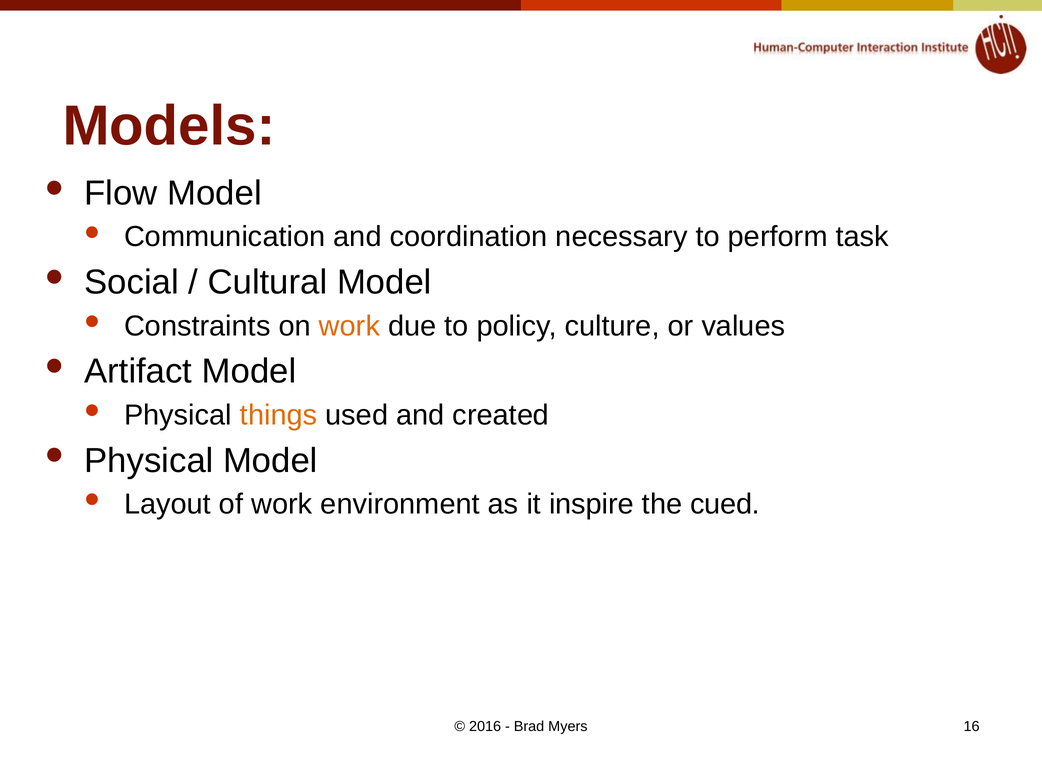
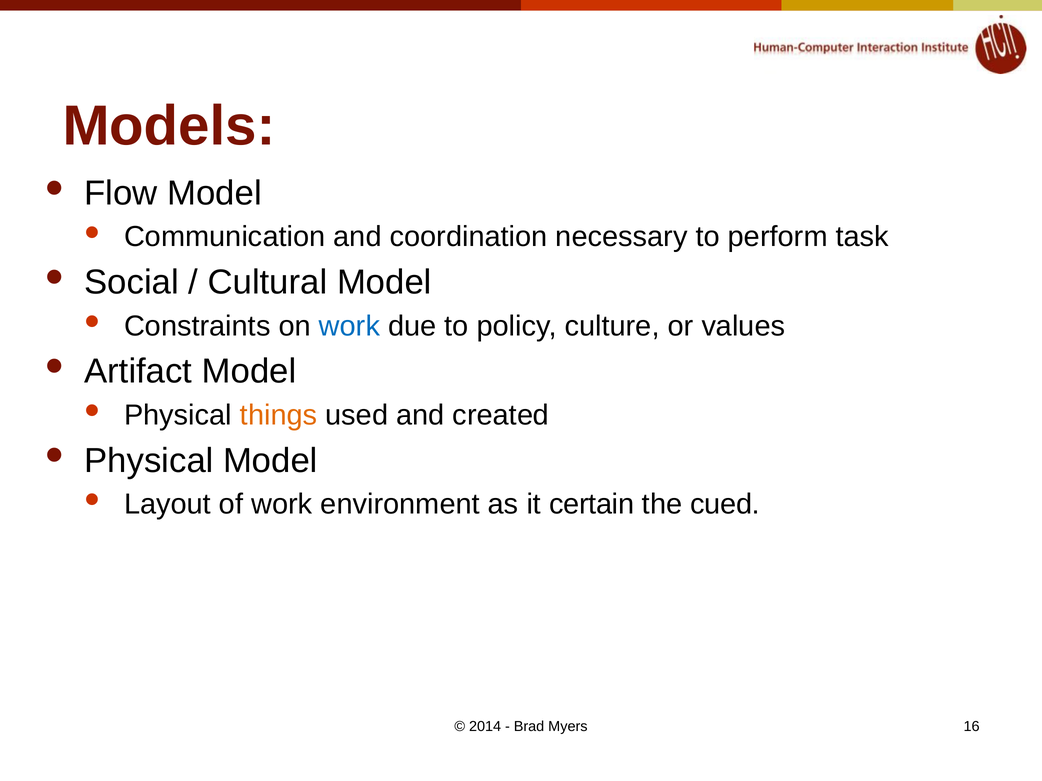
work colour: orange -> blue (349, 326)
inspire: inspire -> certain (592, 505)
2016: 2016 -> 2014 (485, 727)
